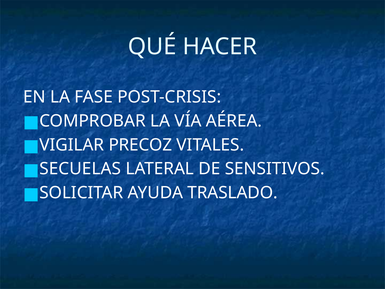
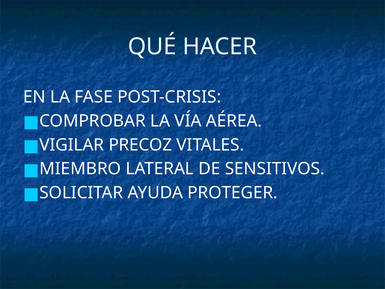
SECUELAS: SECUELAS -> MIEMBRO (80, 169)
TRASLADO: TRASLADO -> PROTEGER (233, 193)
